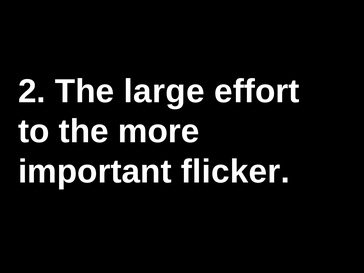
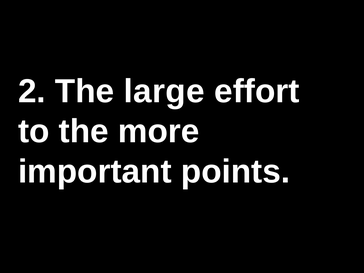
flicker: flicker -> points (236, 171)
